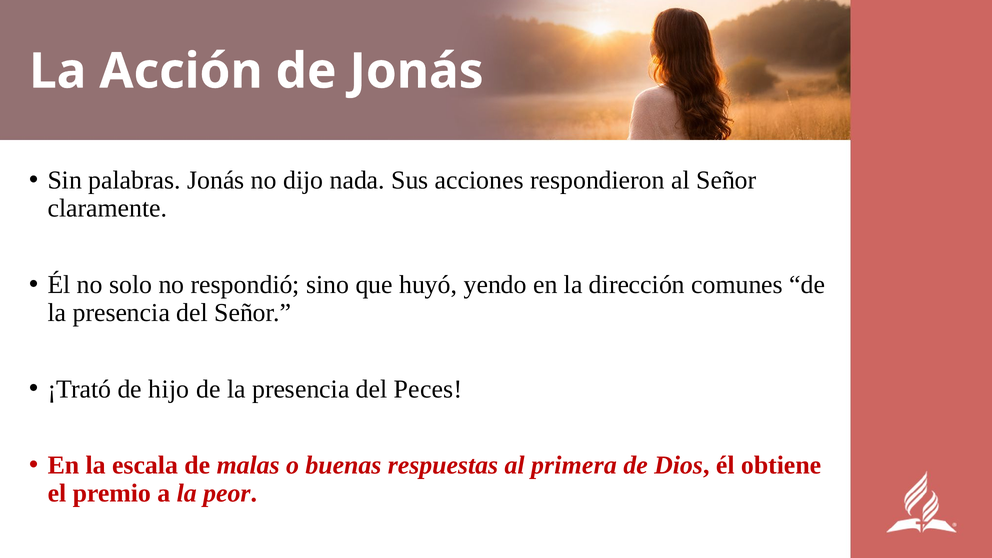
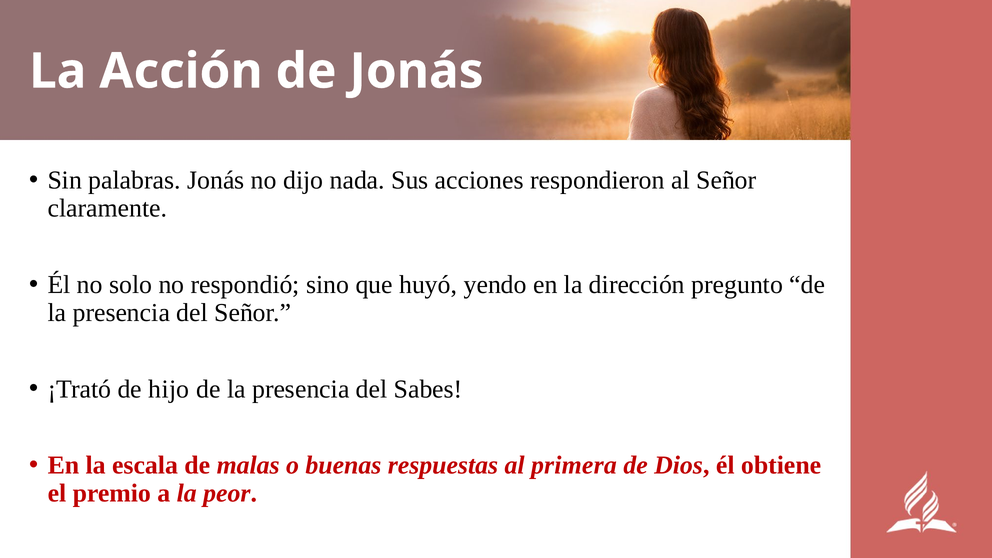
comunes: comunes -> pregunto (737, 285)
Peces: Peces -> Sabes (428, 389)
